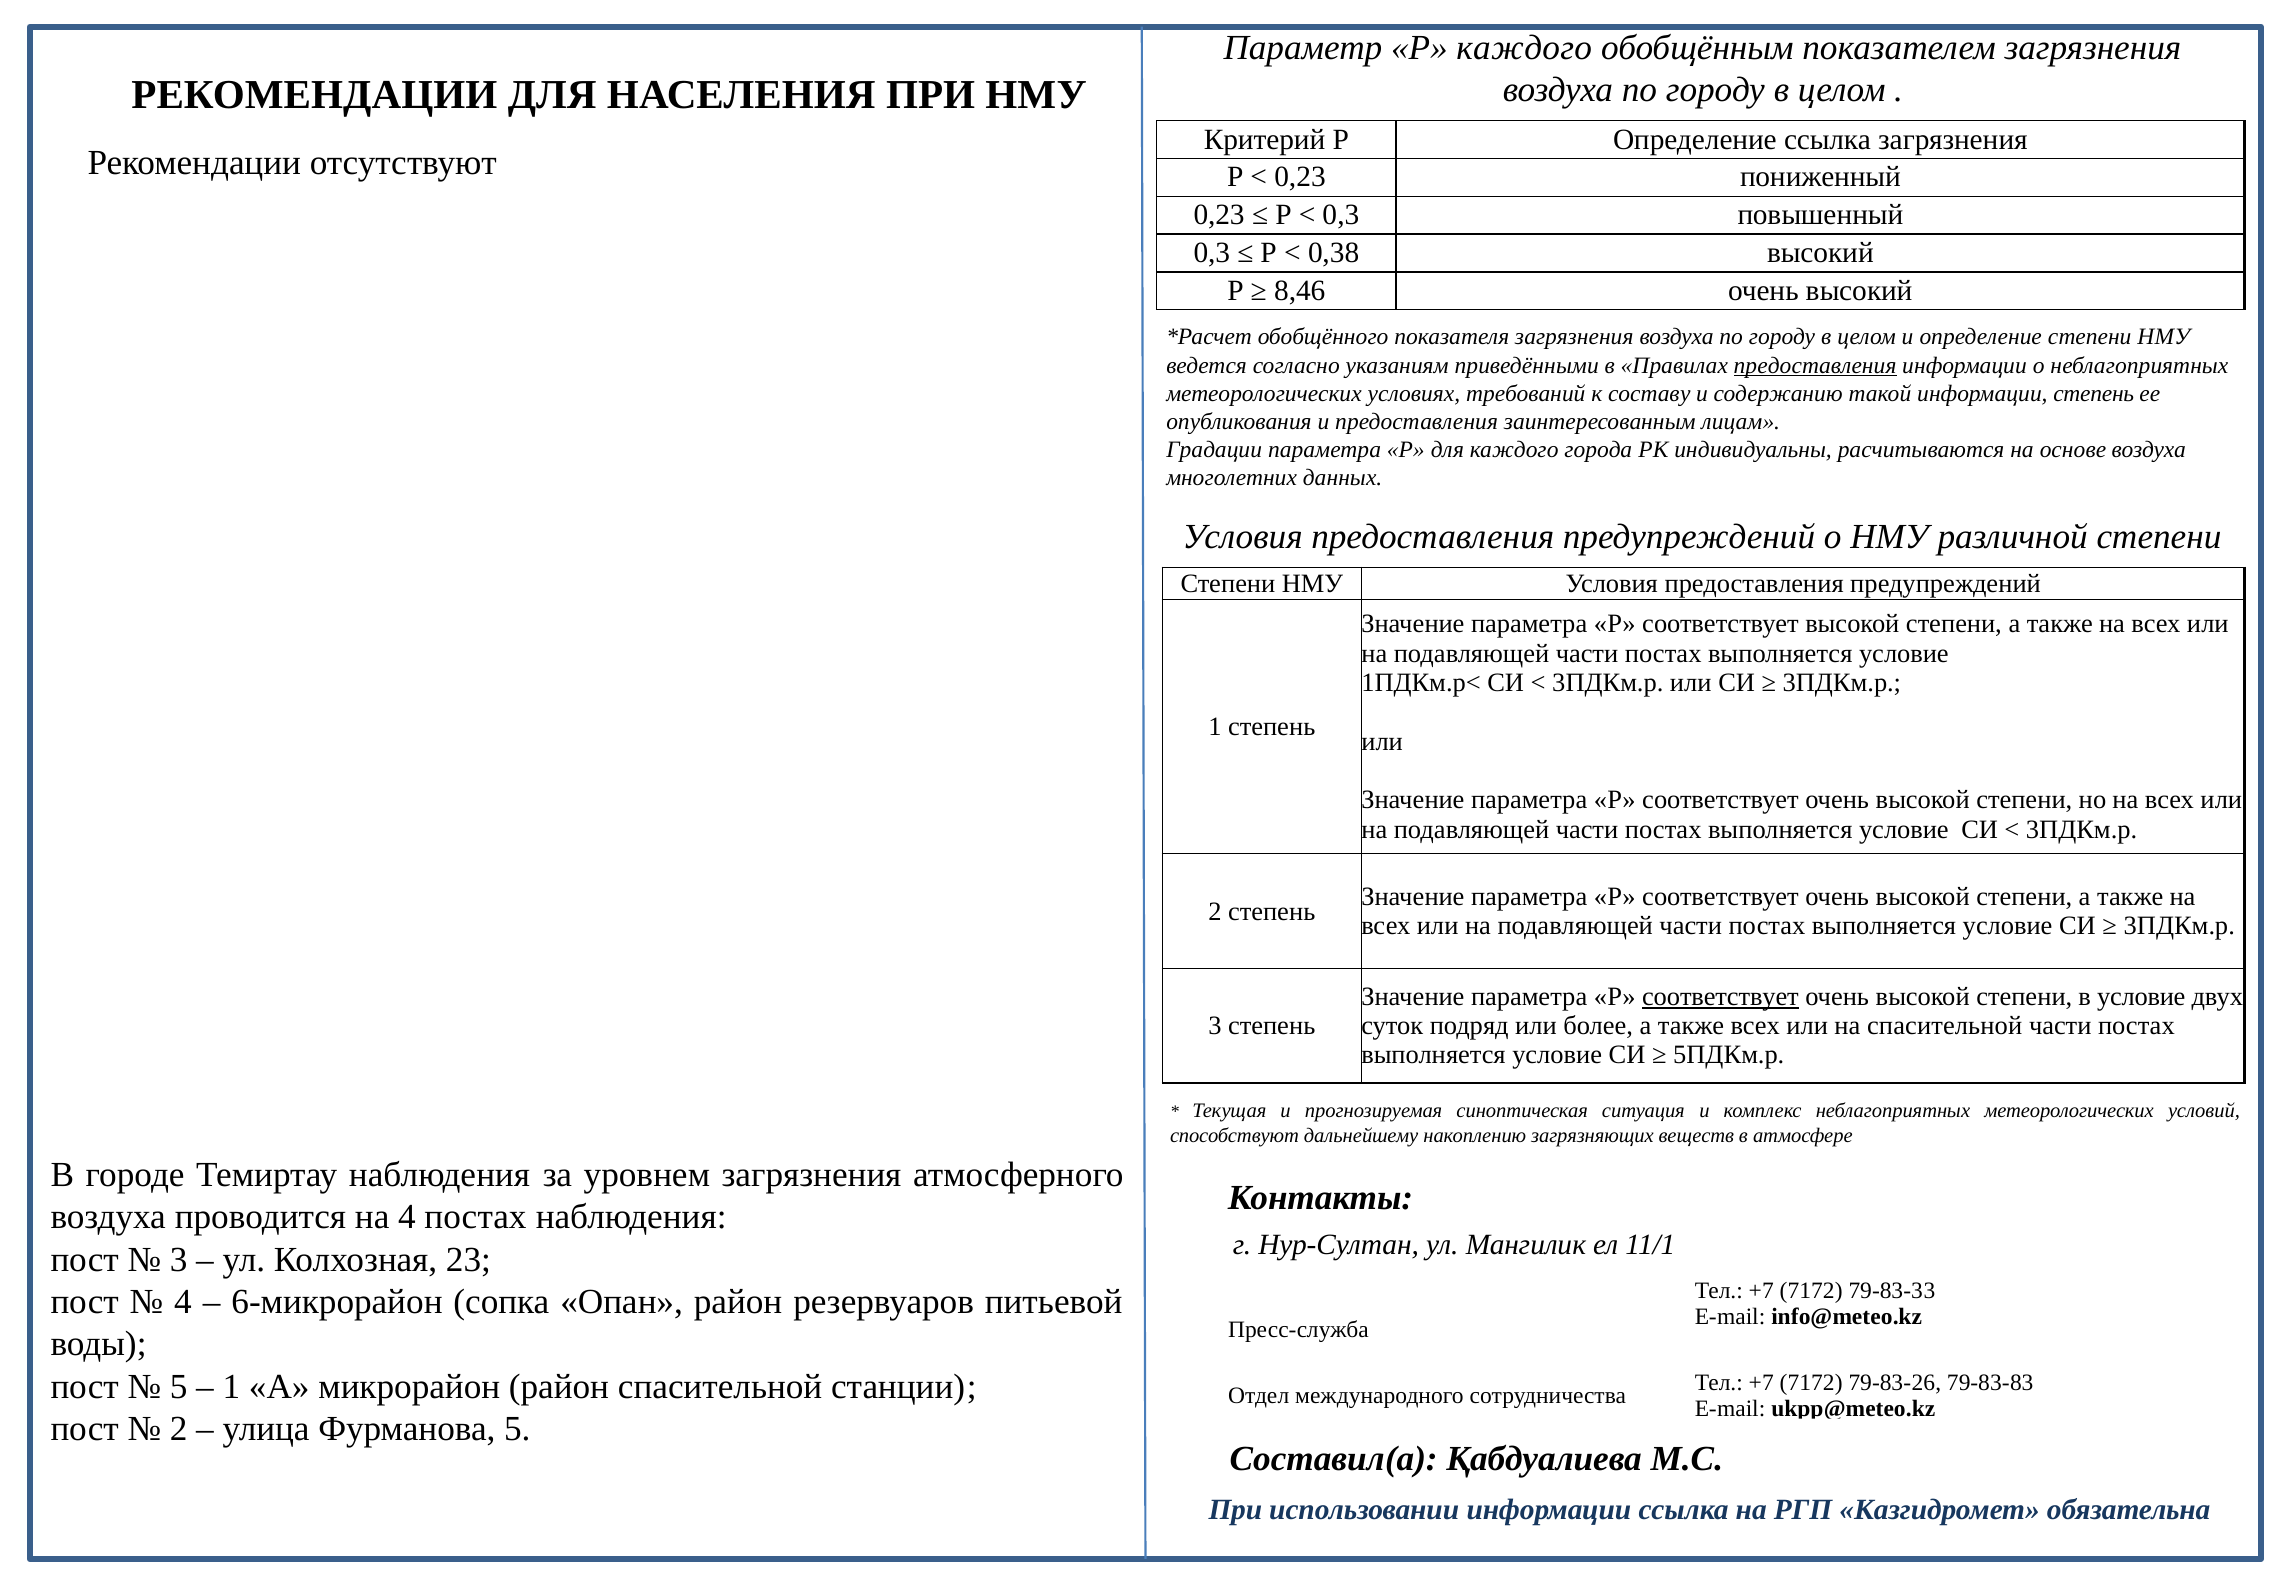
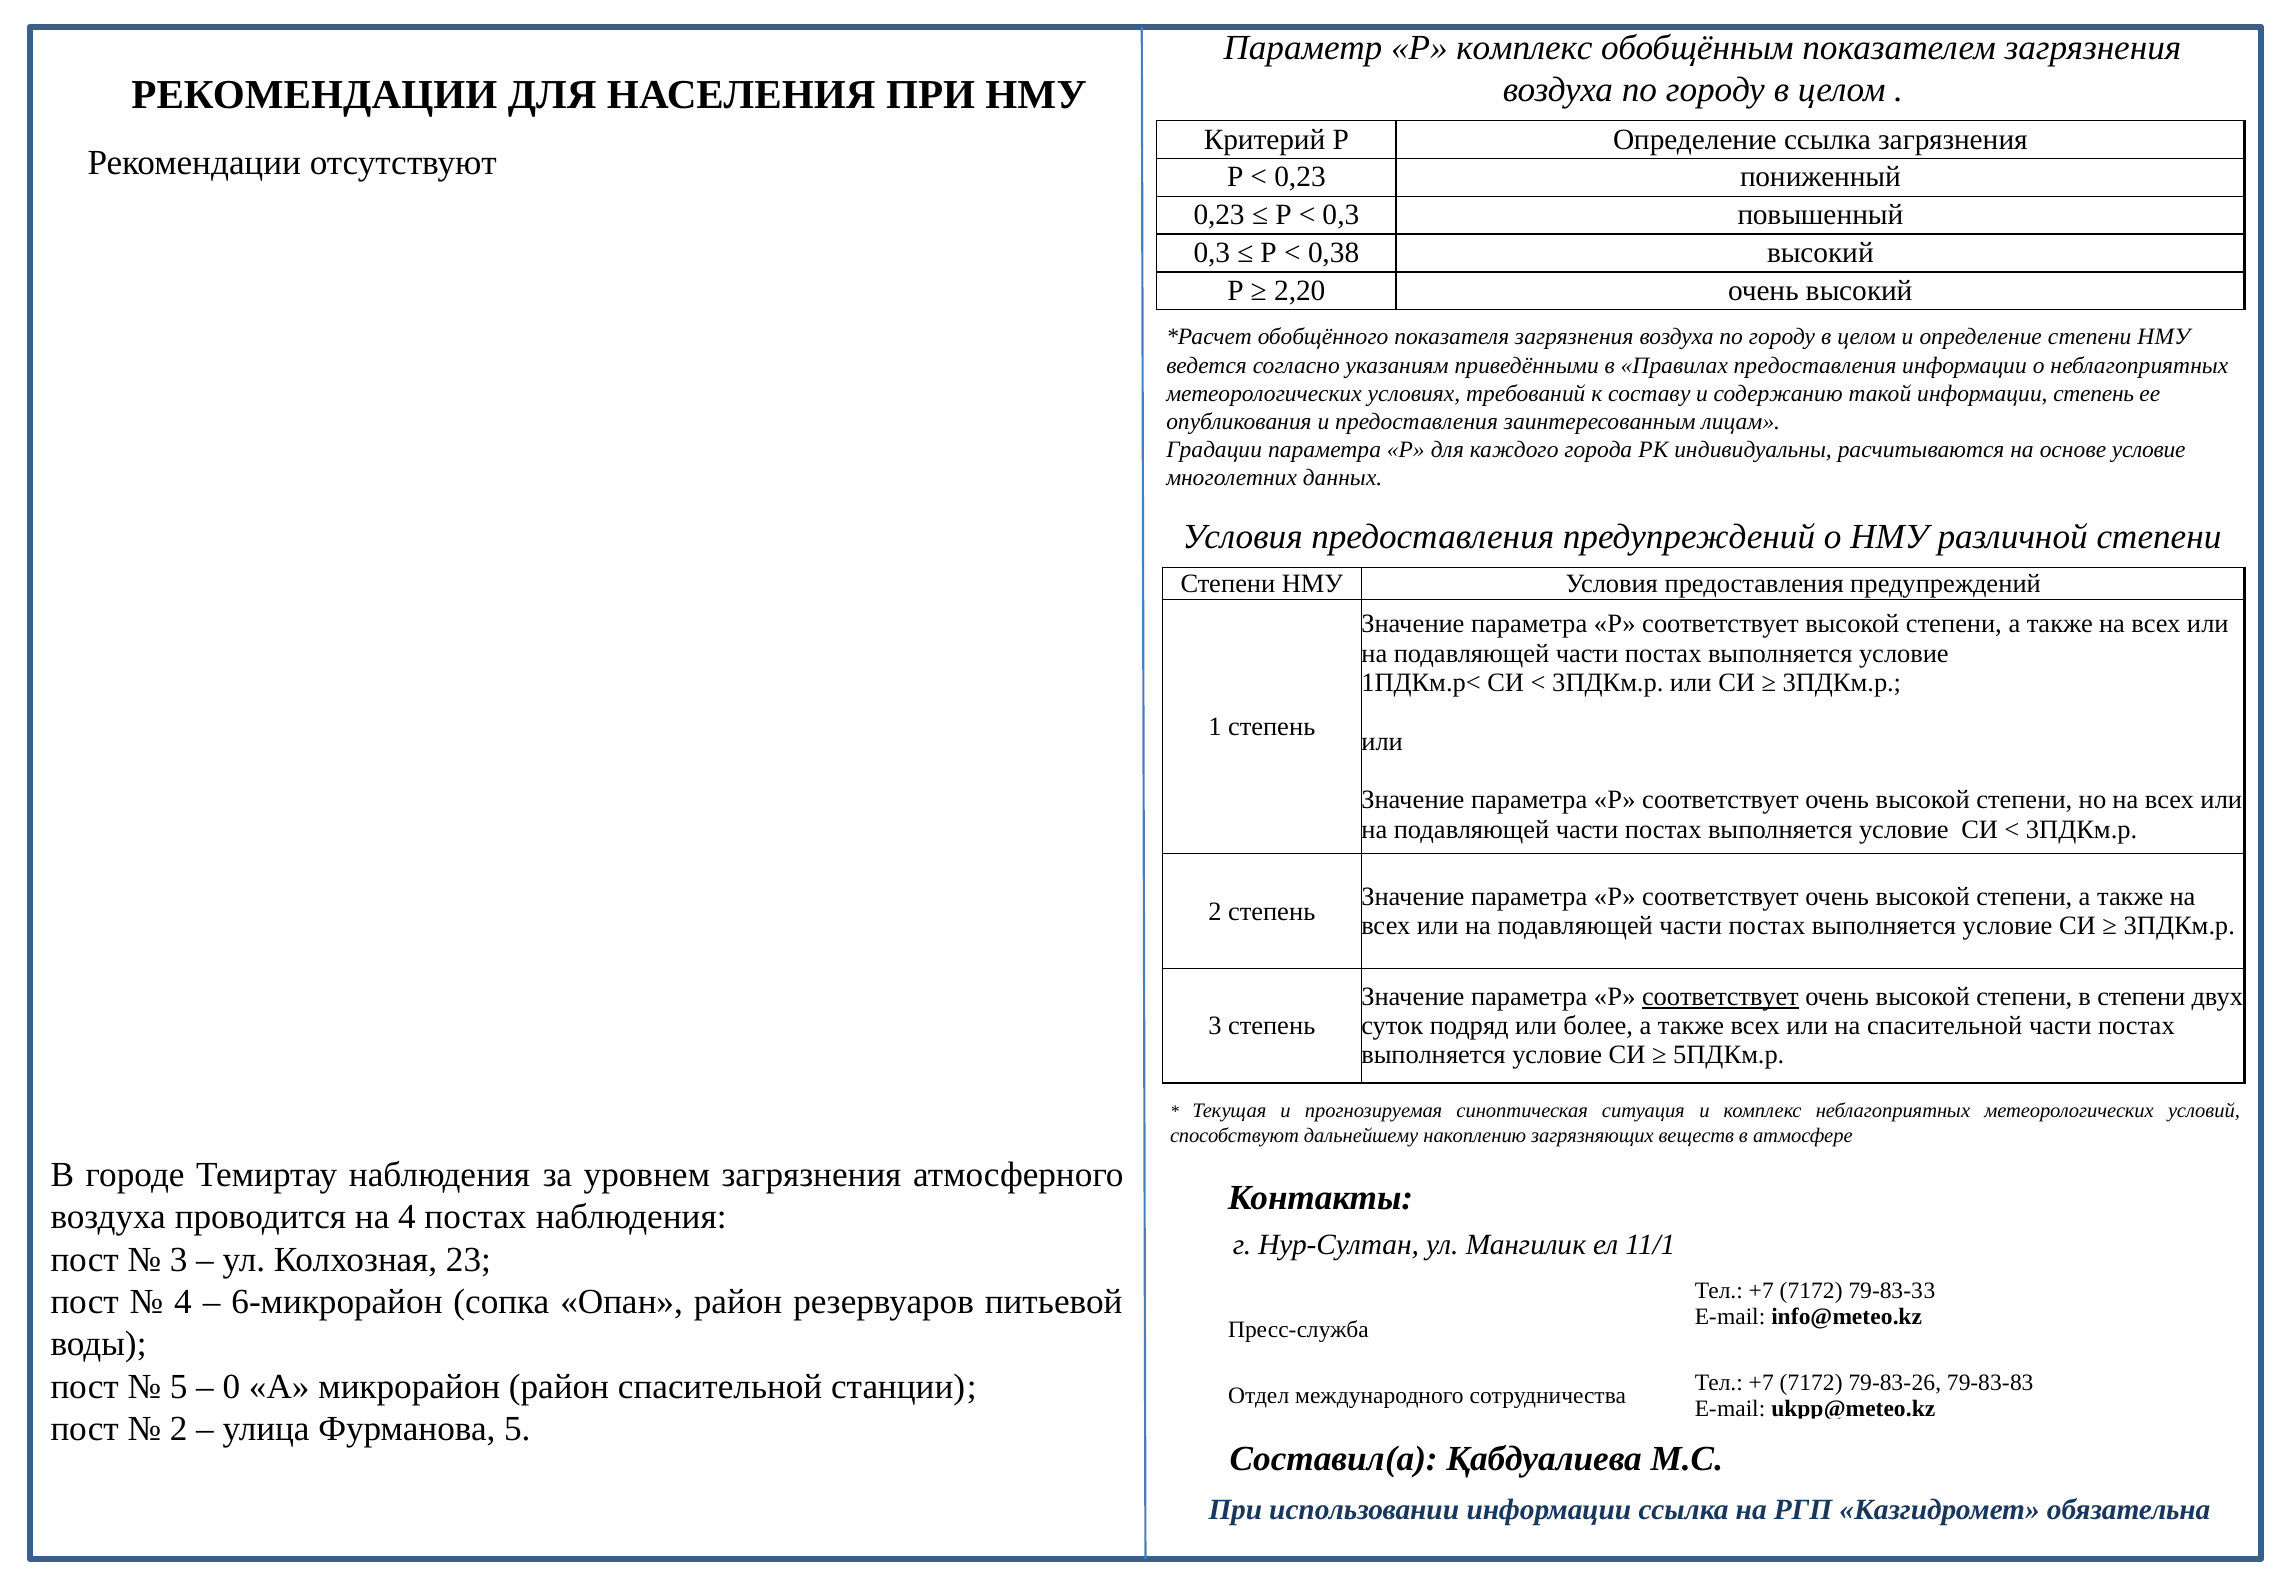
Р каждого: каждого -> комплекс (1525, 48)
8,46: 8,46 -> 2,20 (1300, 291)
предоставления underline: present -> none (1815, 365)
основе воздуха: воздуха -> условие (2149, 450)
в условие: условие -> степени (2141, 997)
1: 1 -> 0 (231, 1386)
